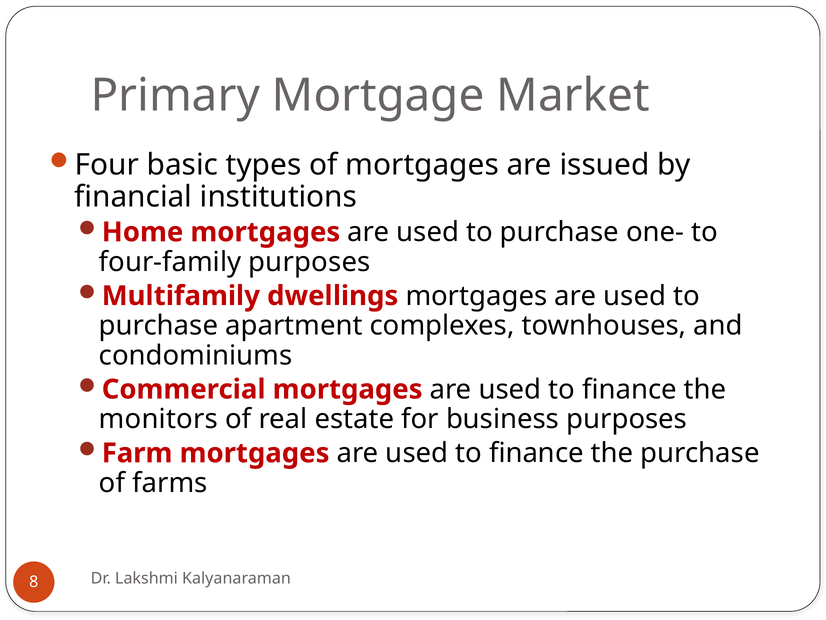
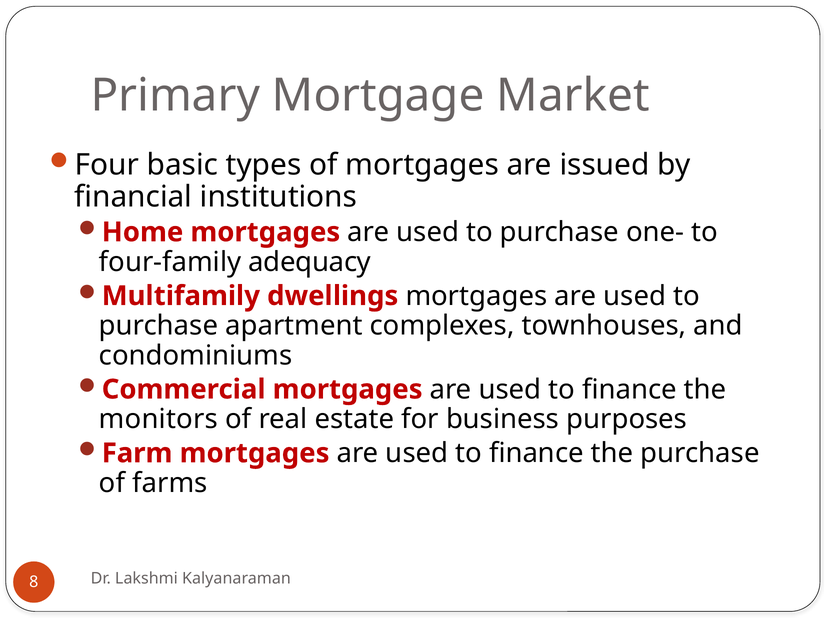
four-family purposes: purposes -> adequacy (310, 262)
